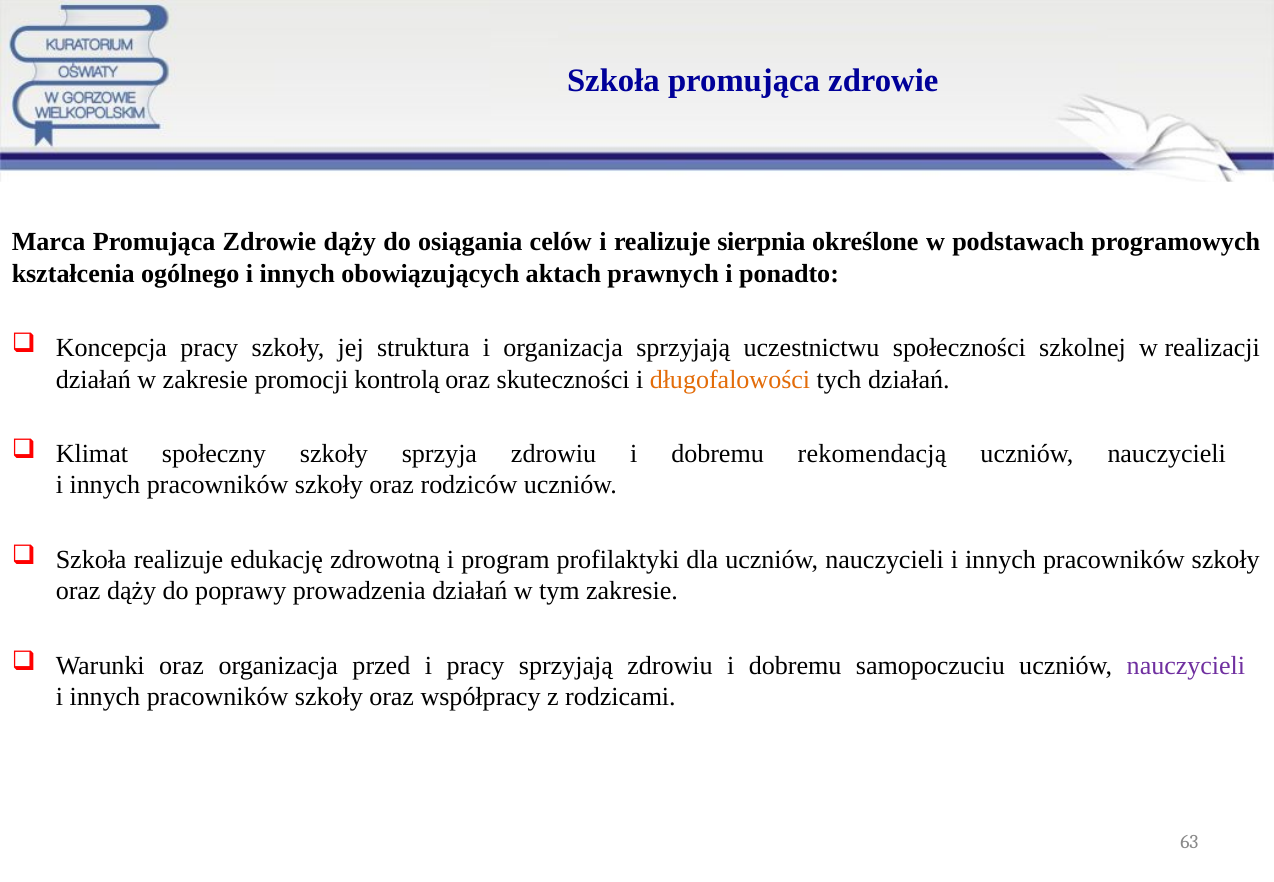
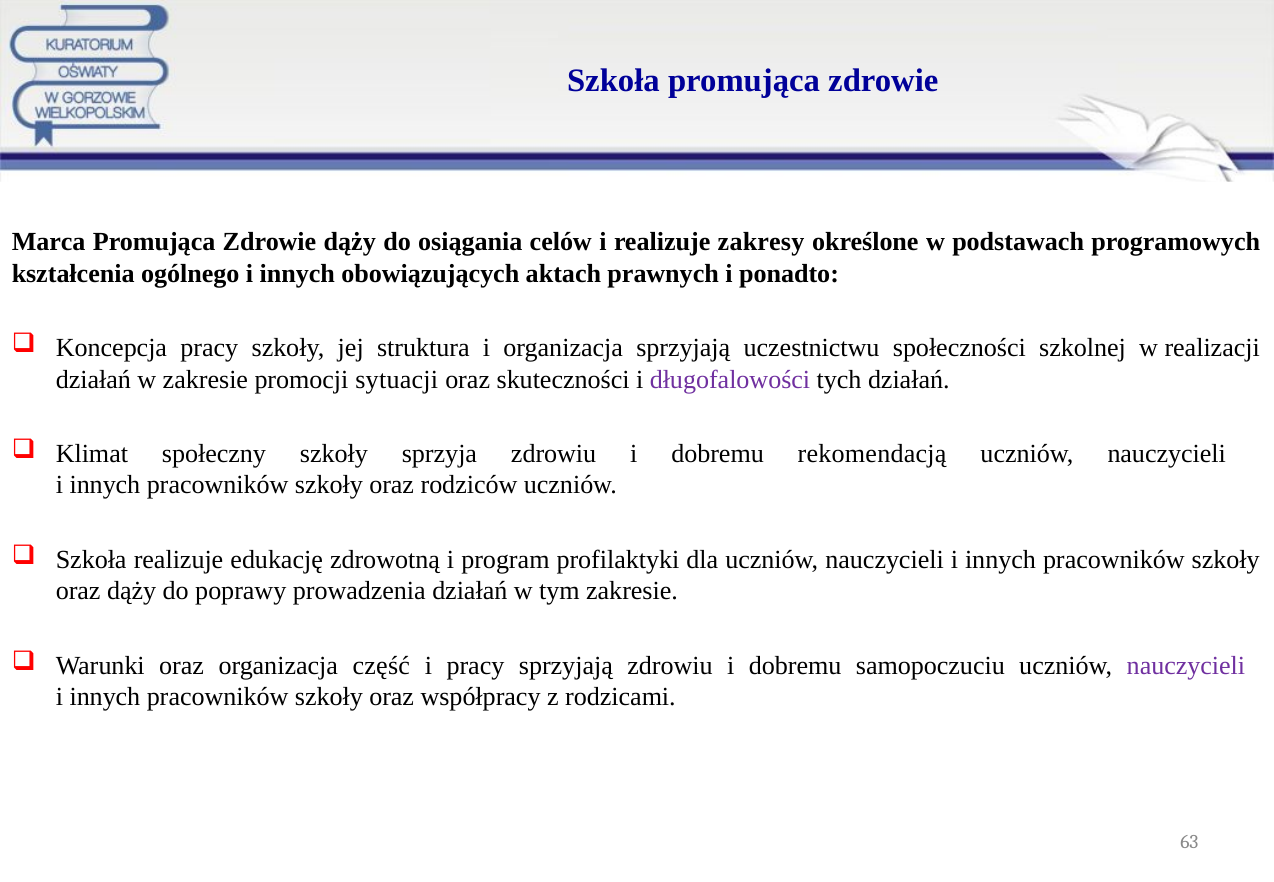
sierpnia: sierpnia -> zakresy (761, 242)
kontrolą: kontrolą -> sytuacji (397, 379)
długofalowości colour: orange -> purple (730, 379)
przed: przed -> część (381, 665)
